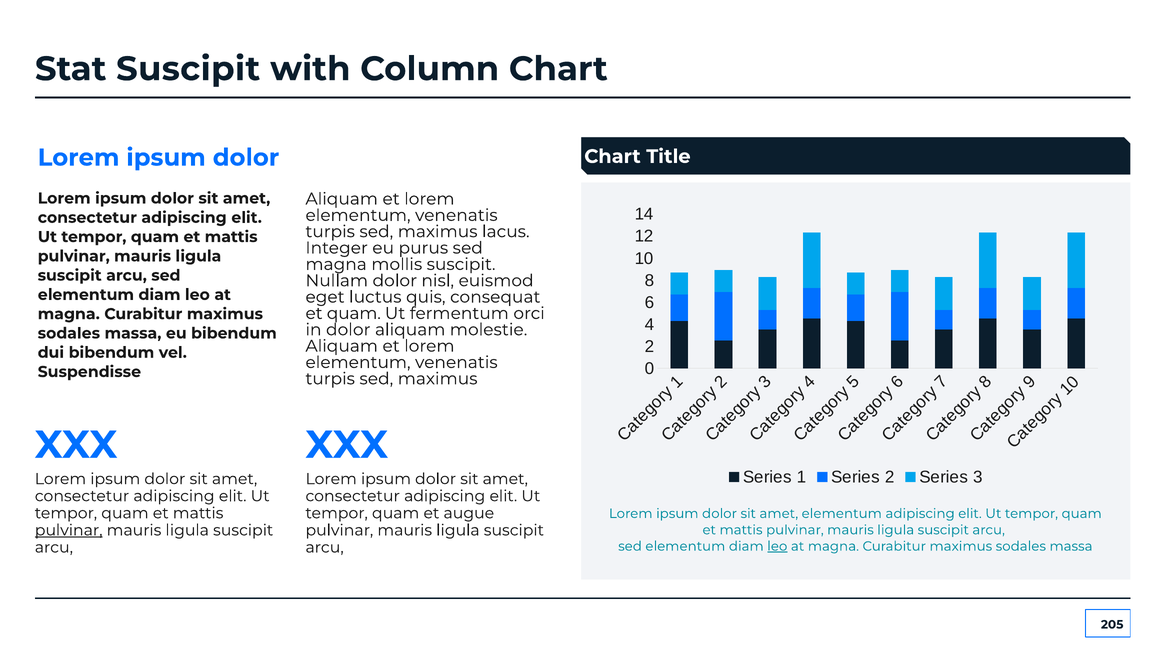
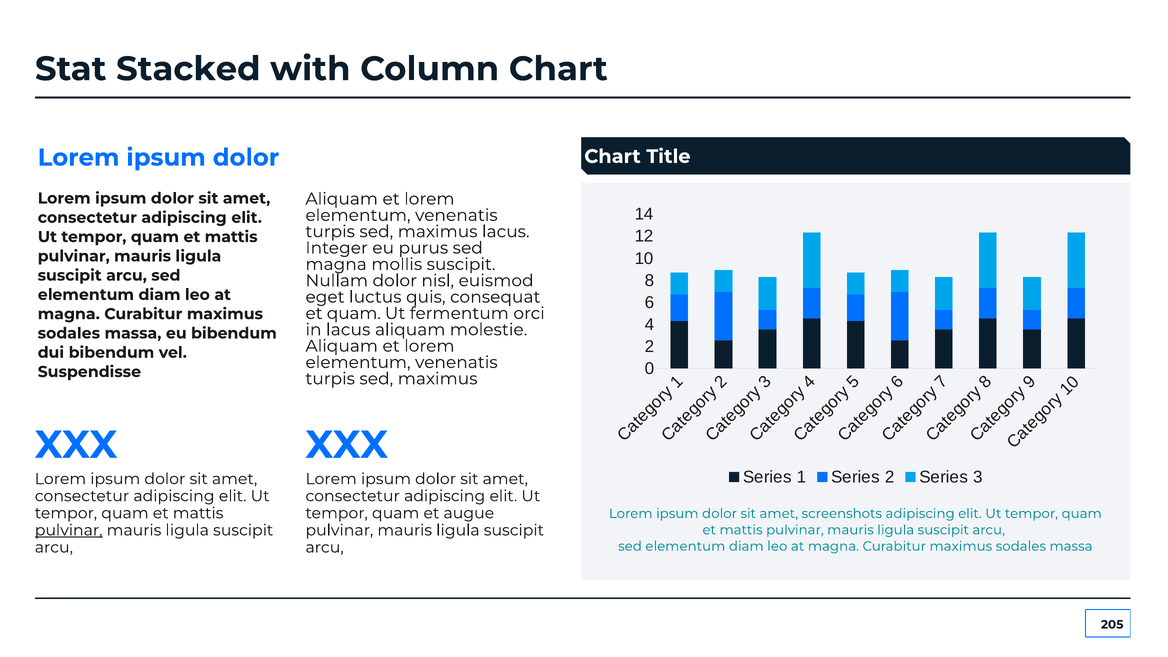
Stat Suscipit: Suscipit -> Stacked (188, 69)
in dolor: dolor -> lacus (348, 330)
amet elementum: elementum -> screenshots (842, 514)
leo underline: present -> none (777, 546)
